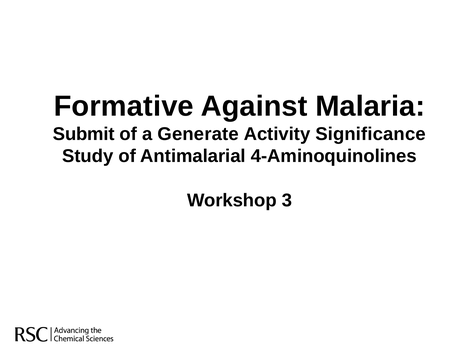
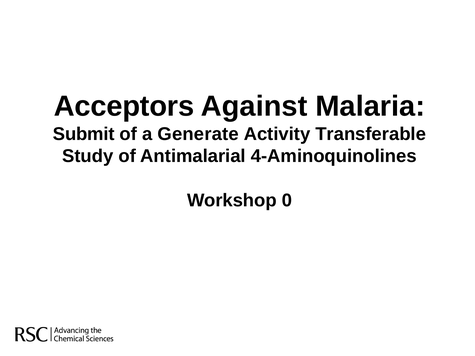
Formative: Formative -> Acceptors (124, 106)
Significance: Significance -> Transferable (371, 134)
3: 3 -> 0 (287, 201)
